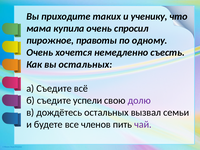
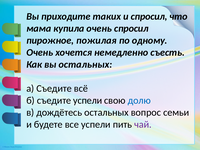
и ученику: ученику -> спросил (149, 17)
правоты: правоты -> пожилая (96, 41)
долю colour: purple -> blue (139, 101)
вызвал: вызвал -> вопрос (146, 113)
все членов: членов -> успели (96, 125)
